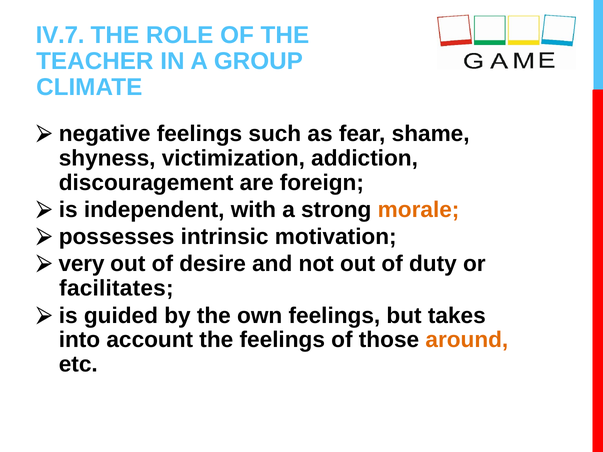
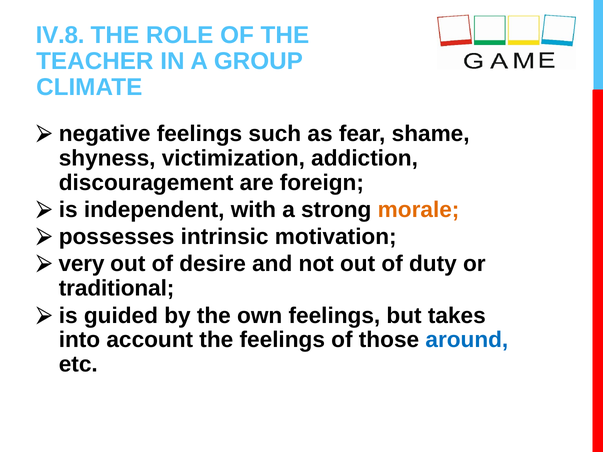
IV.7: IV.7 -> IV.8 (60, 35)
facilitates: facilitates -> traditional (117, 289)
around colour: orange -> blue (467, 340)
